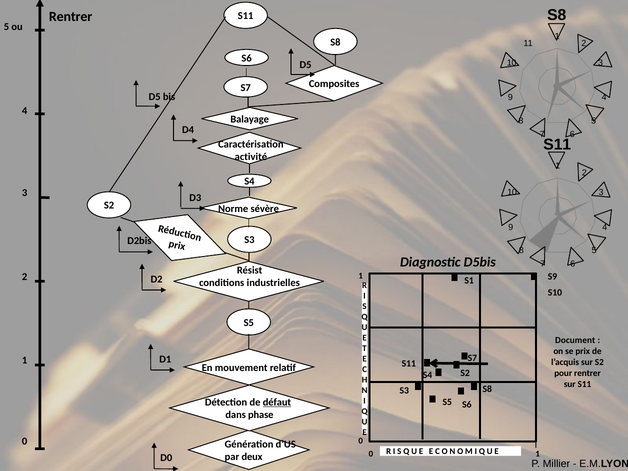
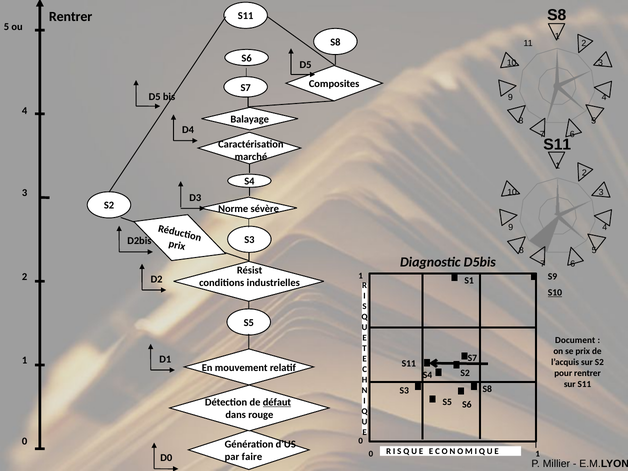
activité: activité -> marché (251, 157)
S10 underline: none -> present (555, 293)
phase: phase -> rouge (261, 415)
deux: deux -> faire (252, 457)
